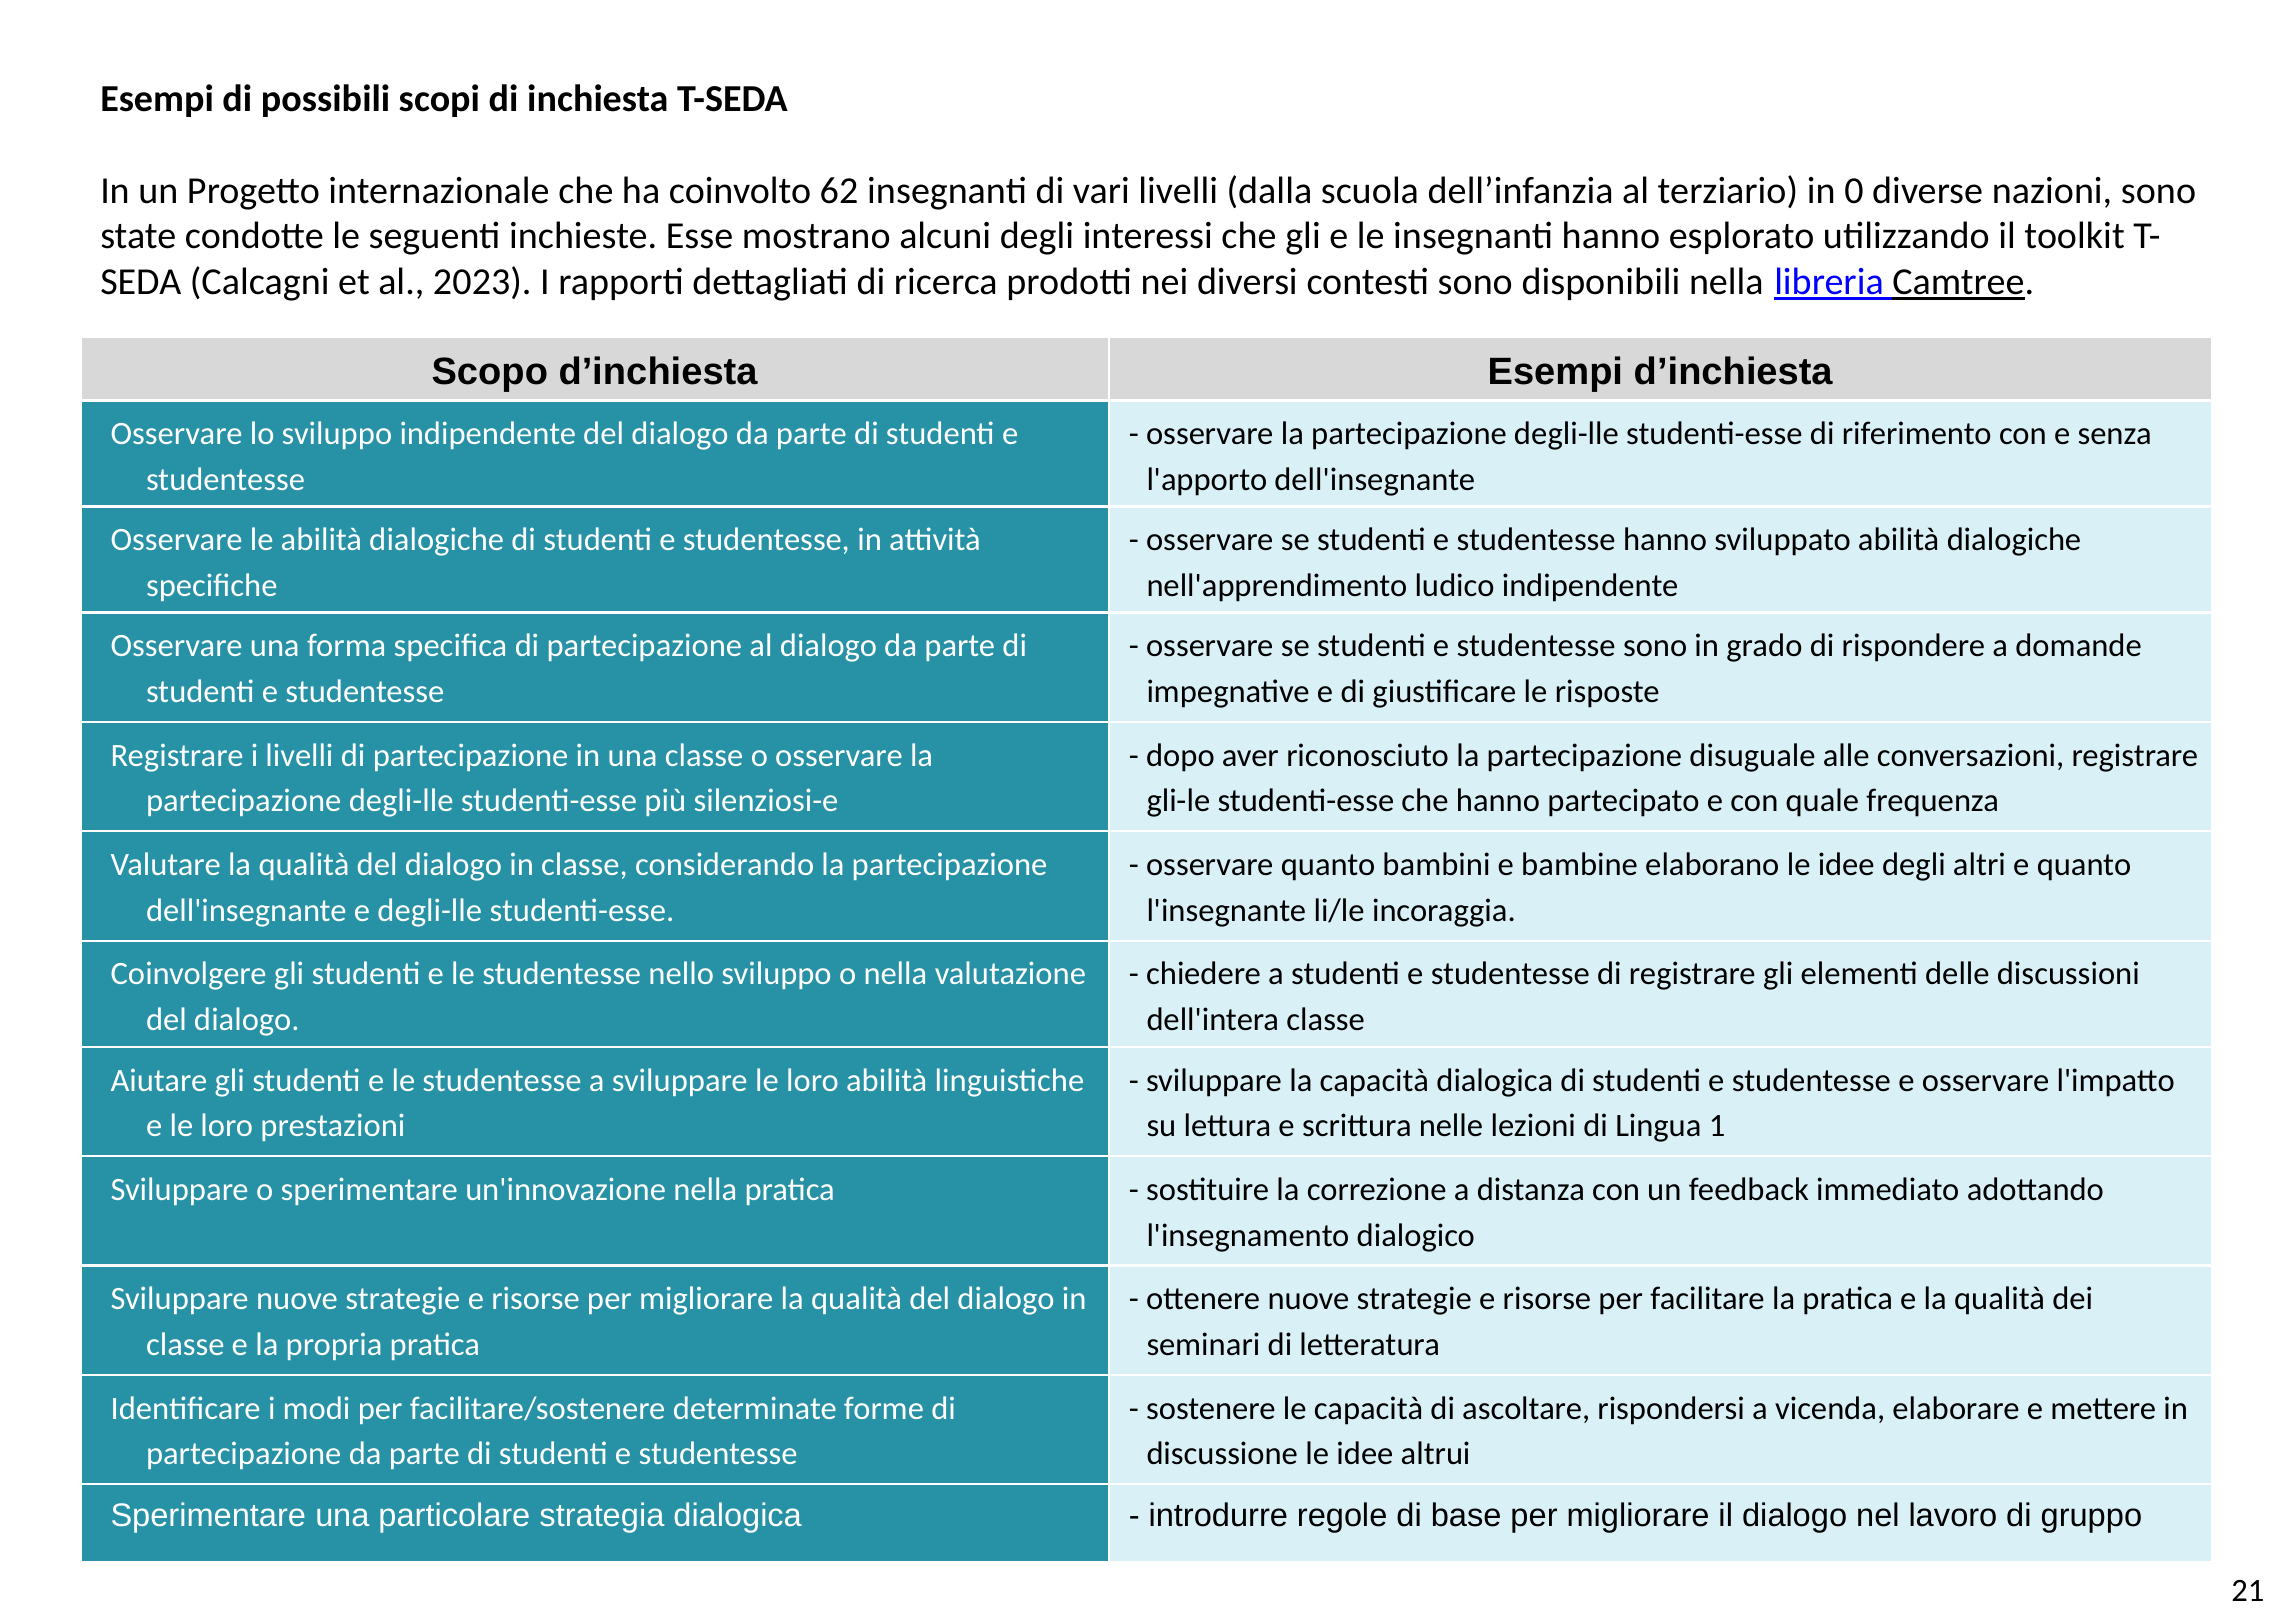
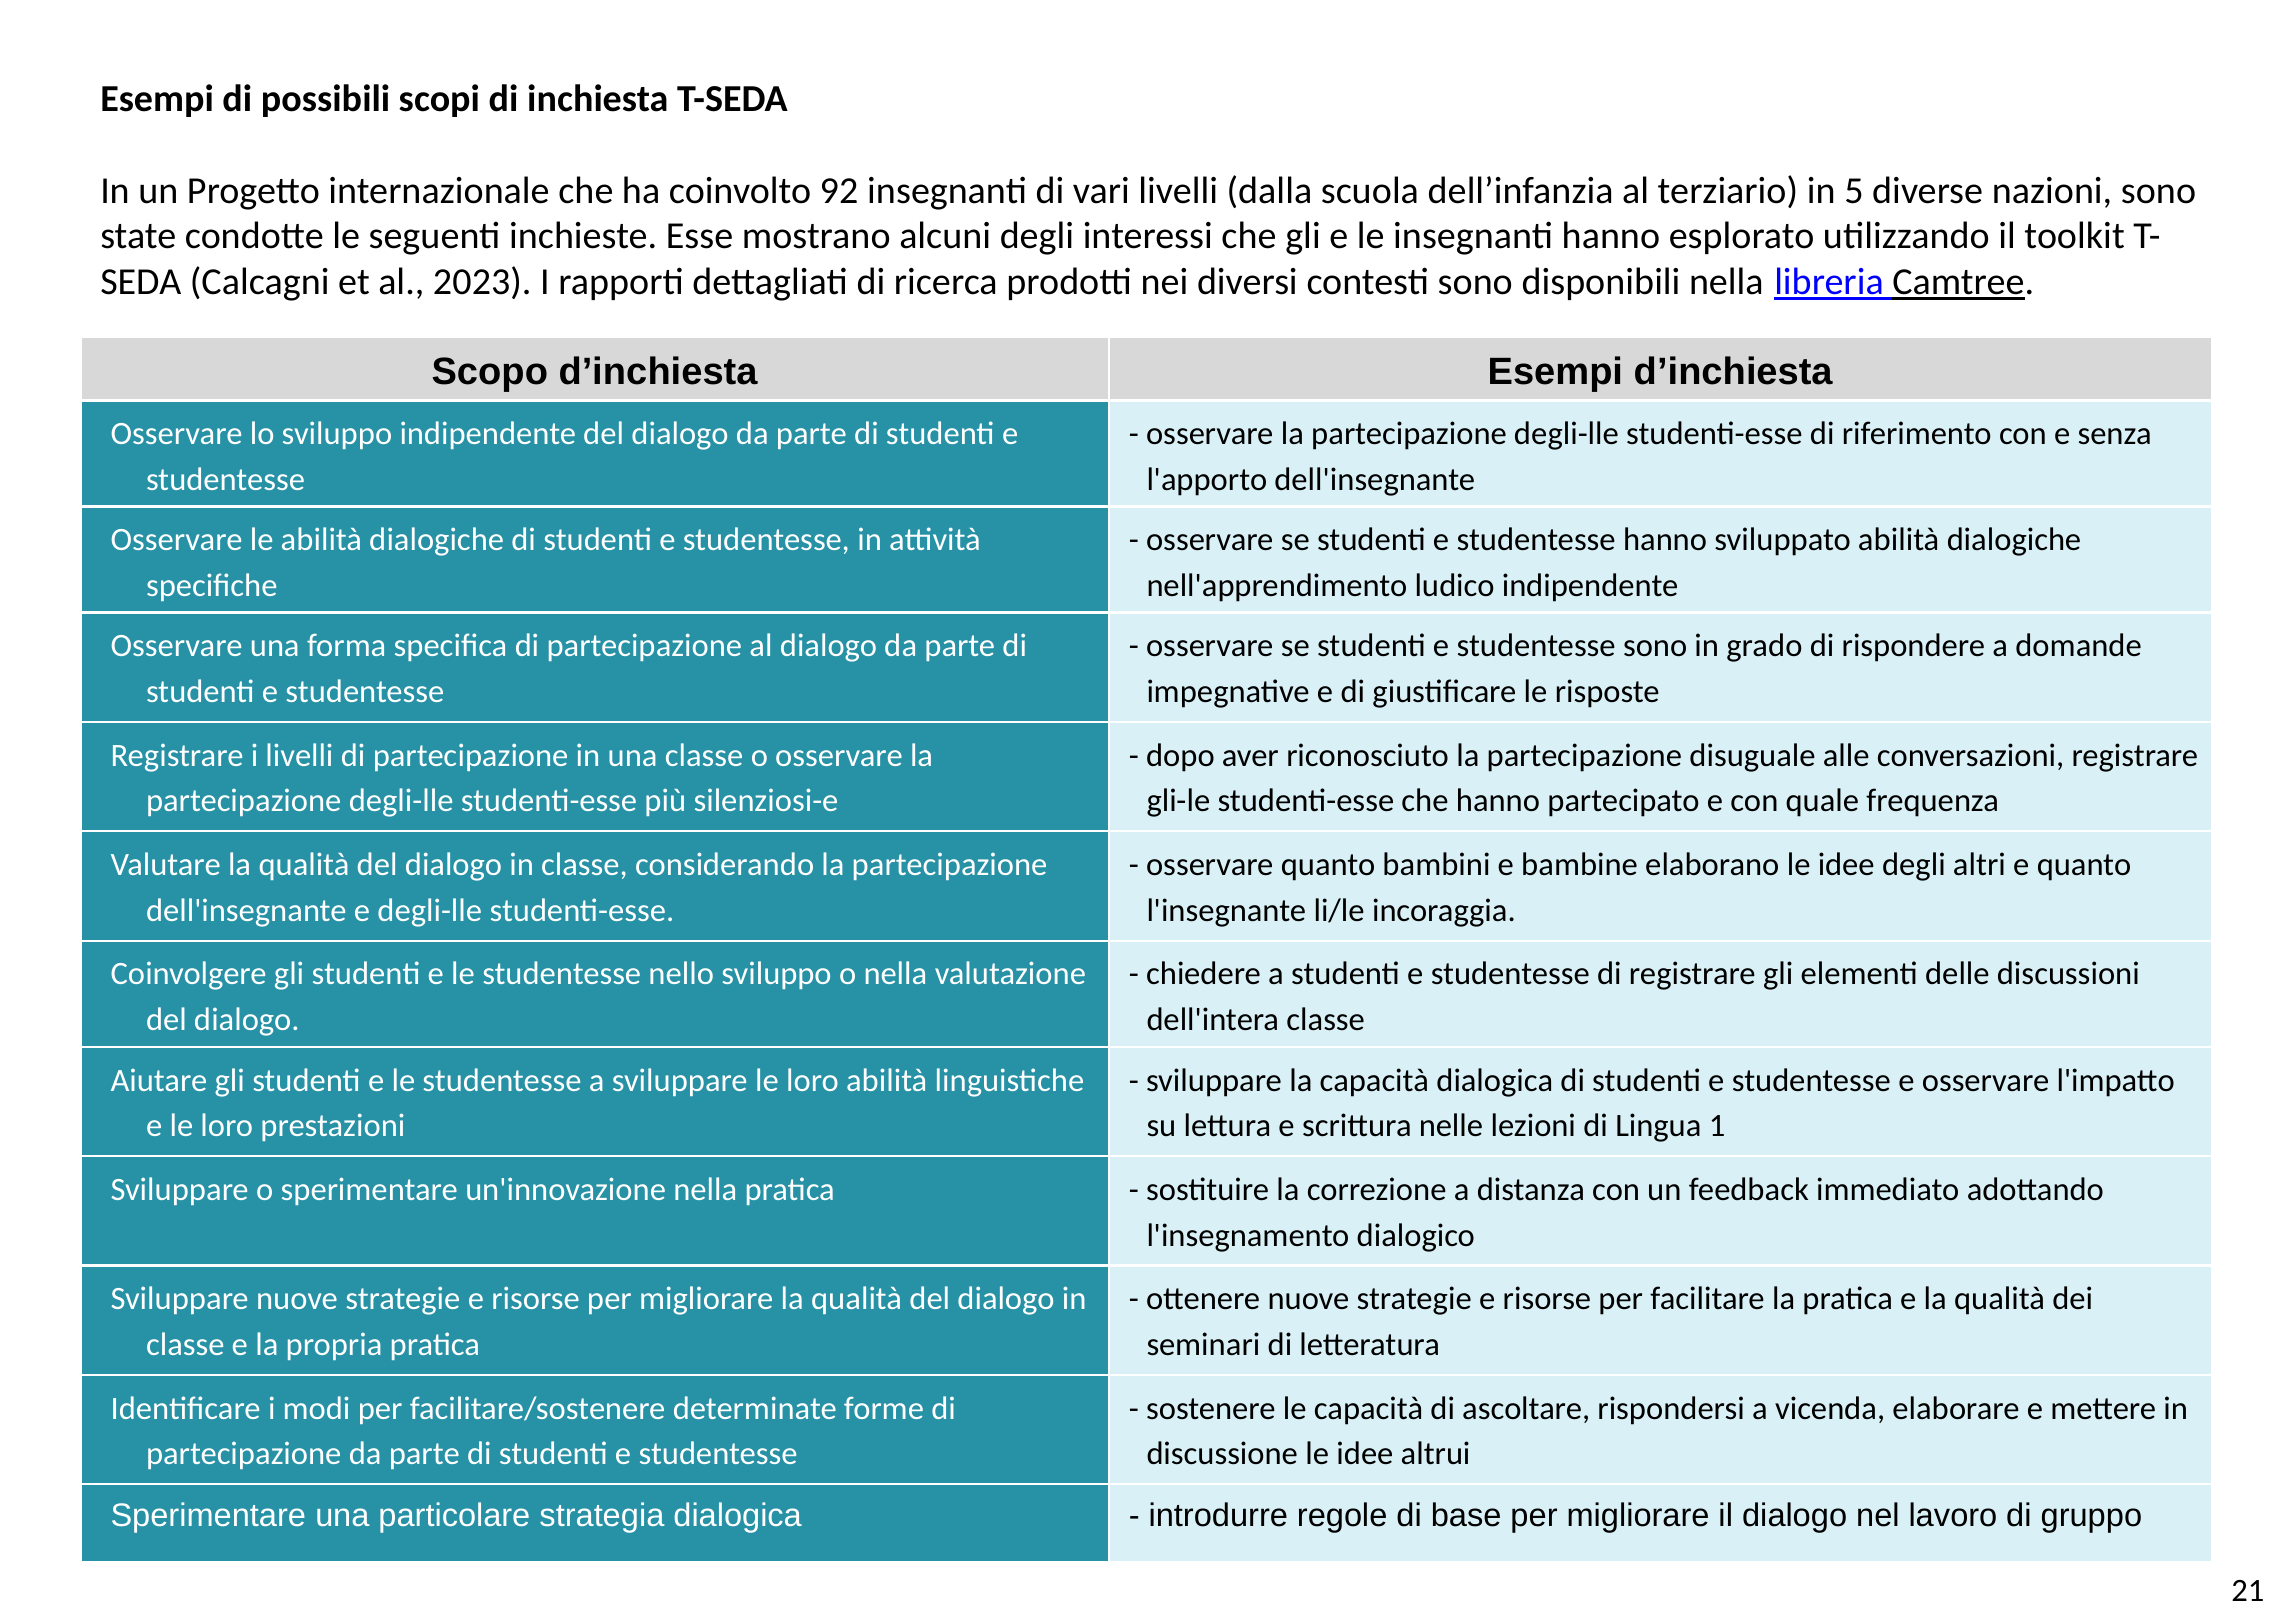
62: 62 -> 92 (839, 190)
0: 0 -> 5 (1854, 190)
